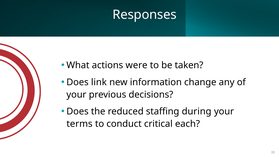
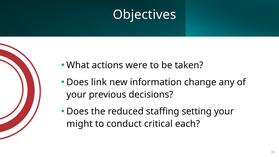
Responses: Responses -> Objectives (145, 15)
during: during -> setting (197, 111)
terms: terms -> might (80, 124)
